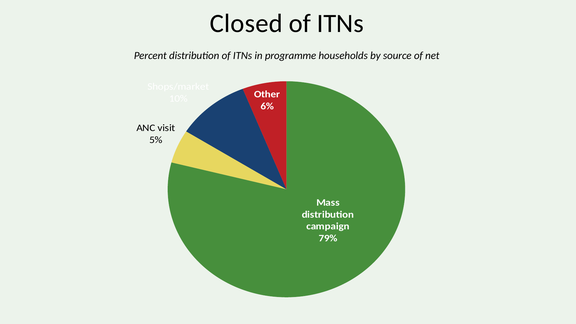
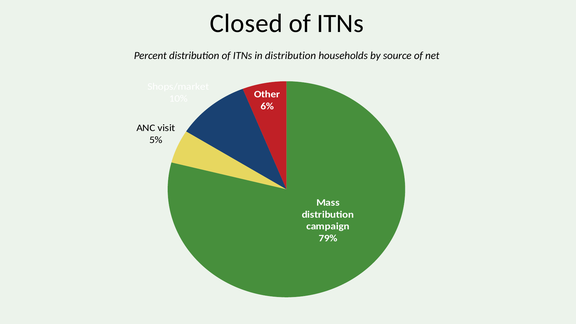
in programme: programme -> distribution (290, 56)
